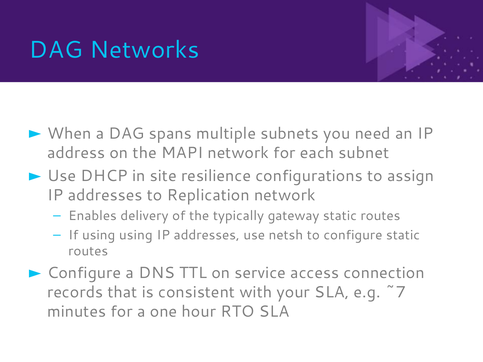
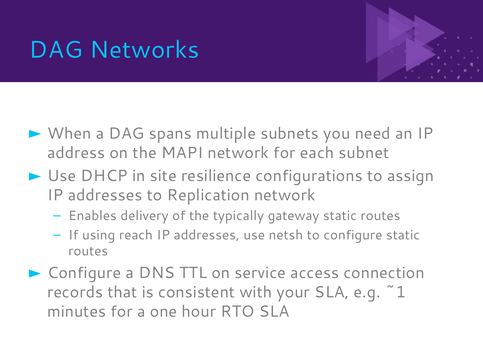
using using: using -> reach (136, 235)
~7: ~7 -> ~1 (396, 292)
